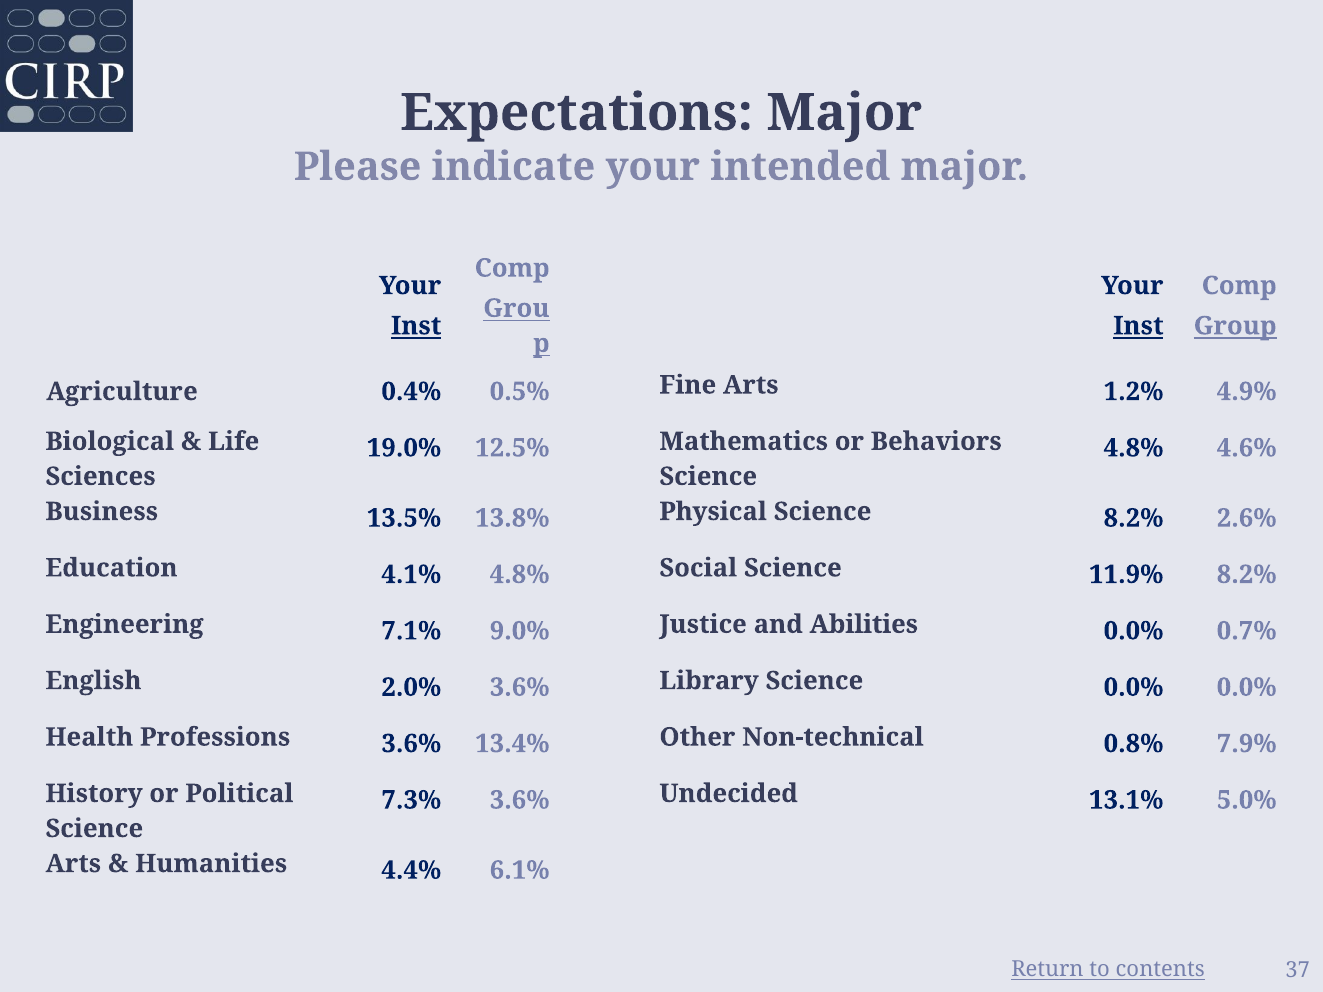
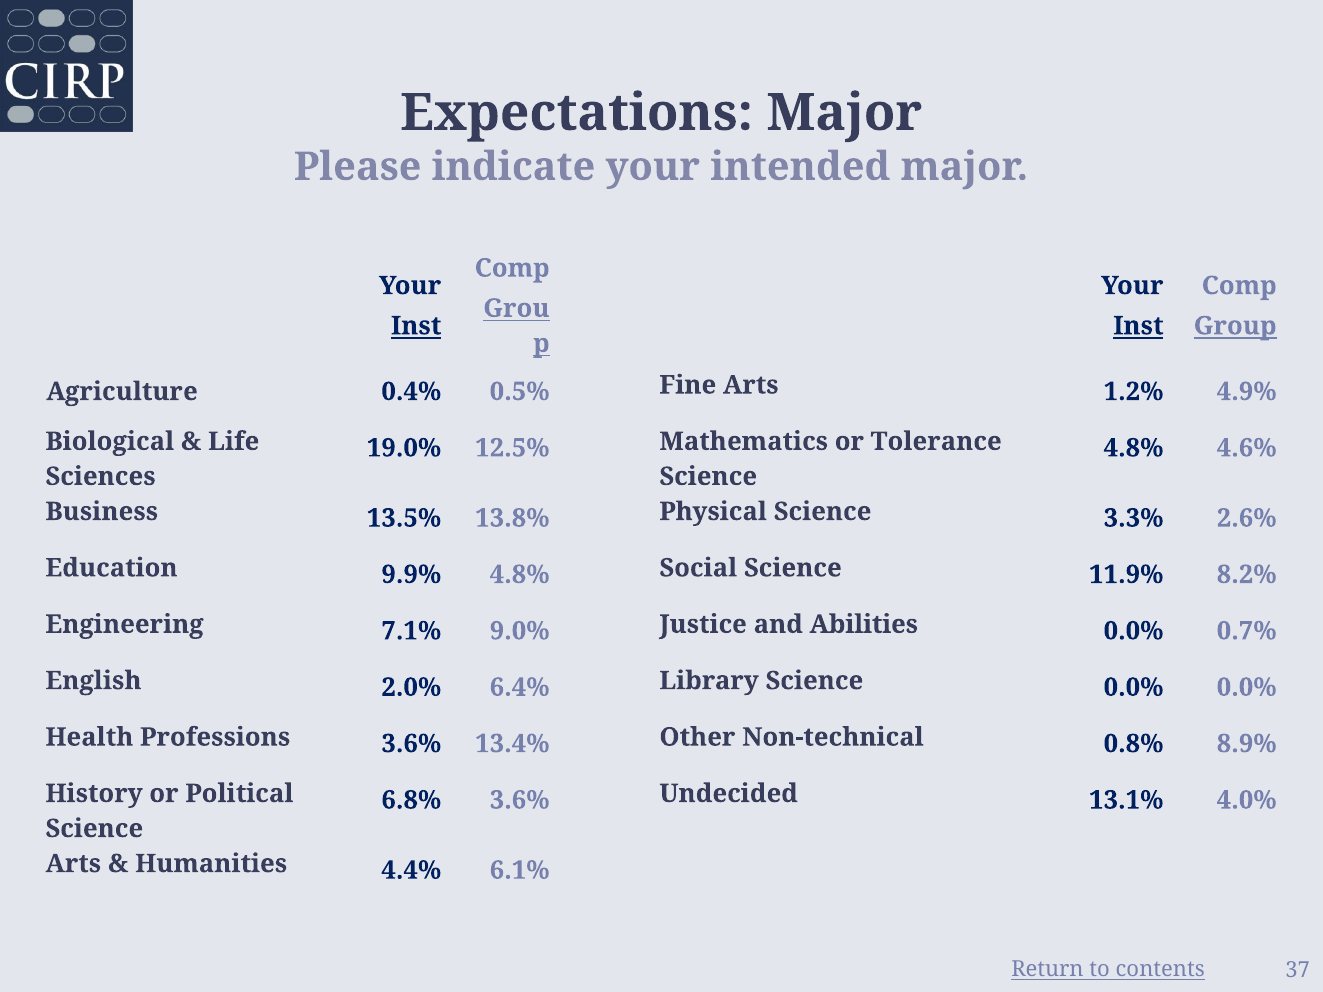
Behaviors: Behaviors -> Tolerance (936, 442)
Science 8.2%: 8.2% -> 3.3% (1134, 518)
4.1%: 4.1% -> 9.9% (411, 575)
2.0% 3.6%: 3.6% -> 6.4% (520, 687)
7.9%: 7.9% -> 8.9% (1247, 744)
7.3%: 7.3% -> 6.8% (411, 800)
5.0%: 5.0% -> 4.0% (1247, 800)
